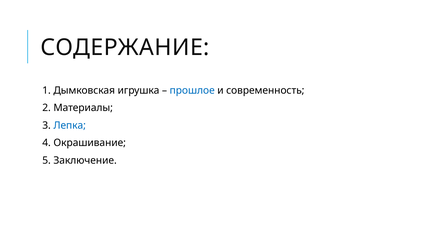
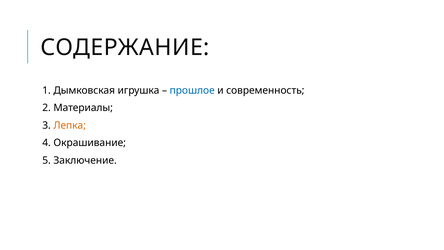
Лепка colour: blue -> orange (70, 125)
